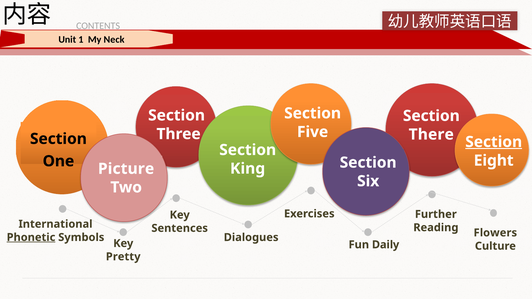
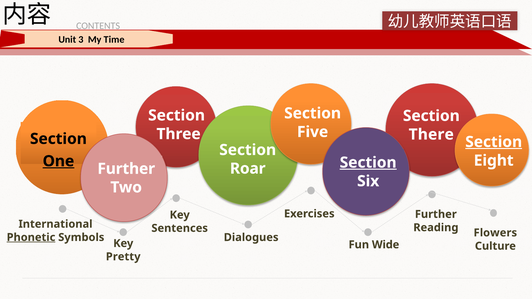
1: 1 -> 3 (81, 40)
Neck: Neck -> Time (114, 40)
One underline: none -> present (58, 161)
Section underline: none -> present (368, 163)
King: King -> Roar (248, 169)
Picture: Picture -> Further (126, 169)
Daily: Daily -> Wide (386, 245)
